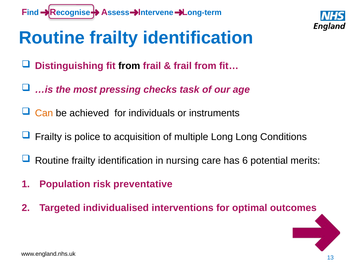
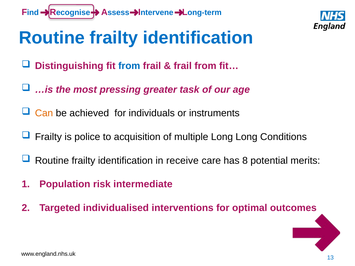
from colour: black -> blue (129, 66)
checks: checks -> greater (160, 90)
nursing: nursing -> receive (182, 161)
6: 6 -> 8 (245, 161)
preventative: preventative -> intermediate (143, 184)
